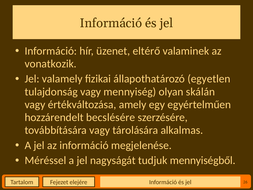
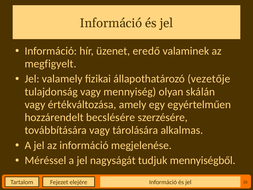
eltérő: eltérő -> eredő (146, 51)
vonatkozik: vonatkozik -> megfigyelt (51, 64)
egyetlen: egyetlen -> vezetője (209, 79)
